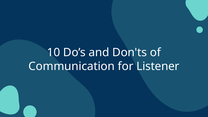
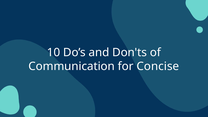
Listener: Listener -> Concise (158, 66)
